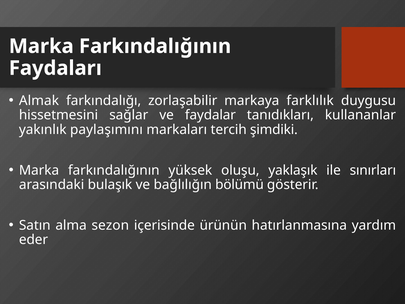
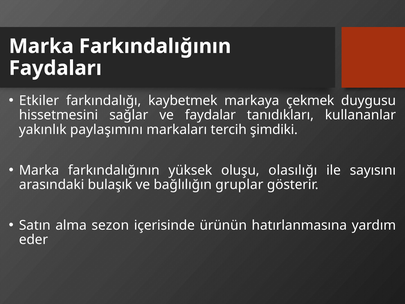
Almak: Almak -> Etkiler (39, 101)
zorlaşabilir: zorlaşabilir -> kaybetmek (183, 101)
farklılık: farklılık -> çekmek (310, 101)
yaklaşık: yaklaşık -> olasılığı (293, 170)
sınırları: sınırları -> sayısını (373, 170)
bölümü: bölümü -> gruplar (239, 185)
